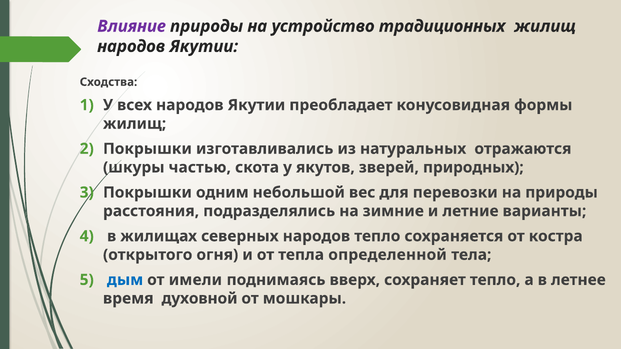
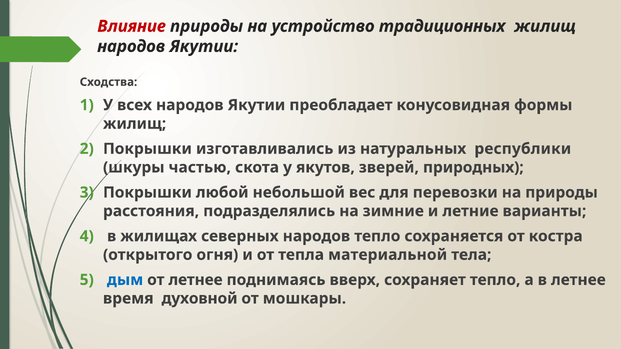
Влияние colour: purple -> red (131, 26)
отражаются: отражаются -> республики (523, 149)
одним: одним -> любой (222, 193)
определенной: определенной -> материальной (388, 255)
от имели: имели -> летнее (196, 280)
